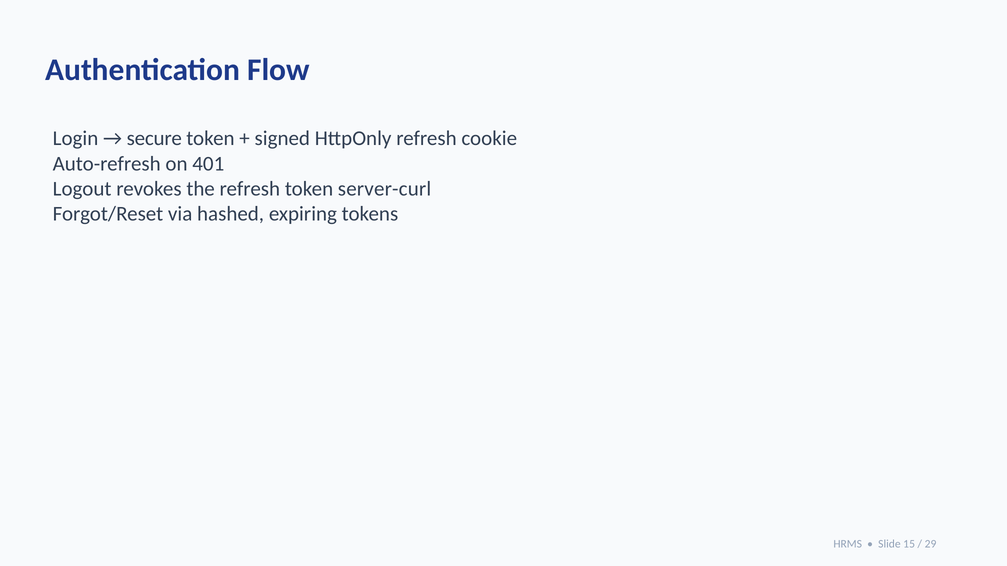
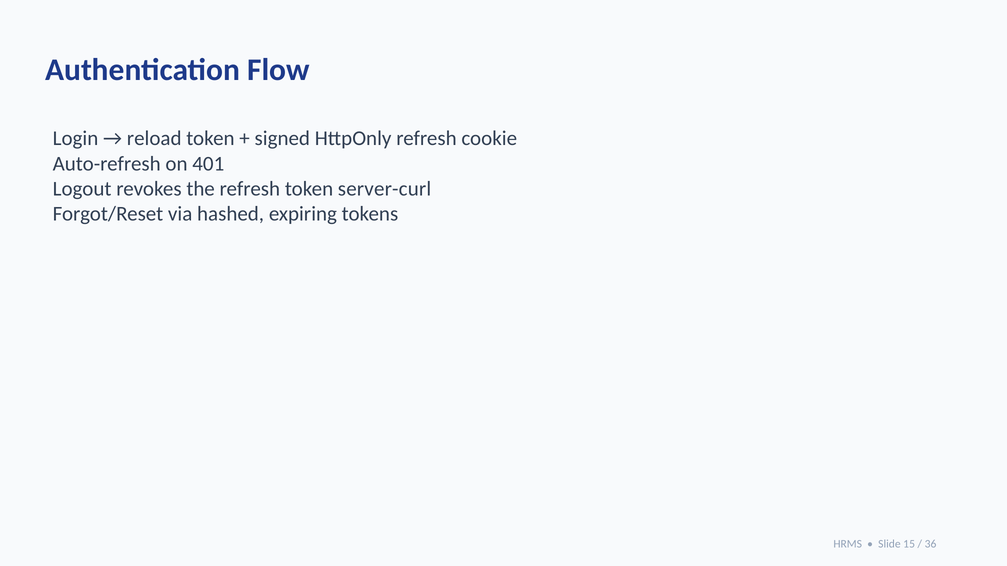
secure: secure -> reload (154, 139)
29: 29 -> 36 (931, 545)
